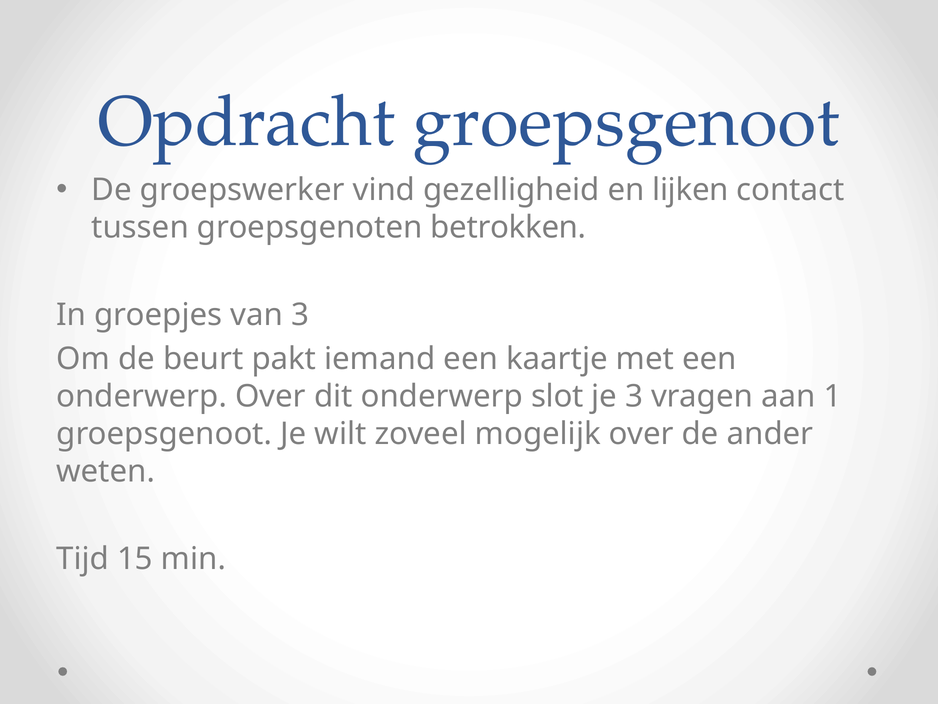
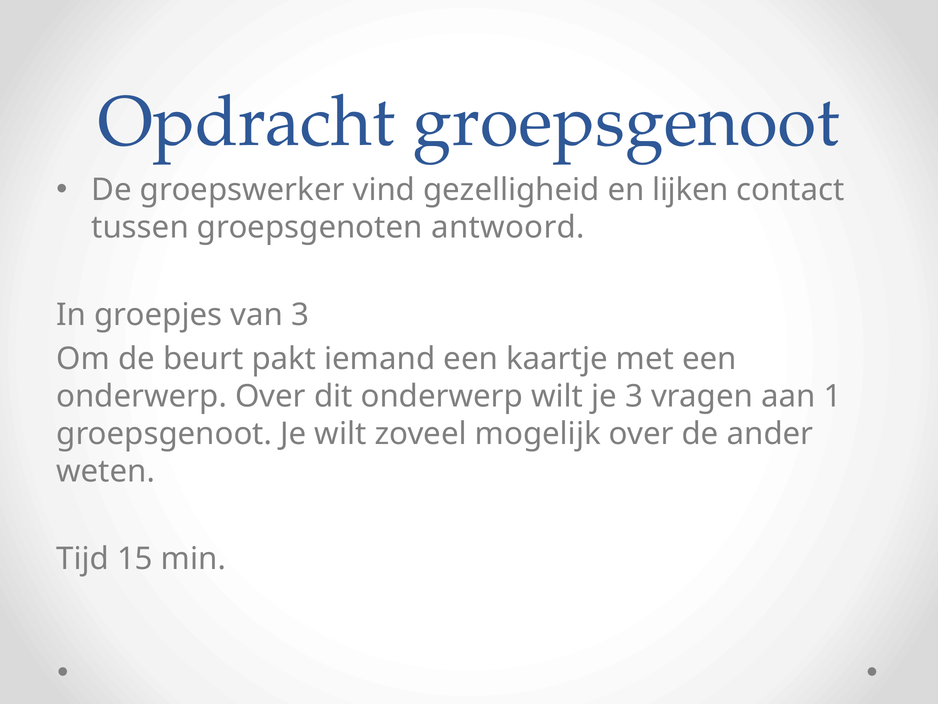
betrokken: betrokken -> antwoord (508, 227)
onderwerp slot: slot -> wilt (557, 396)
